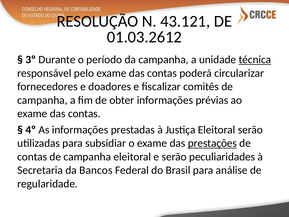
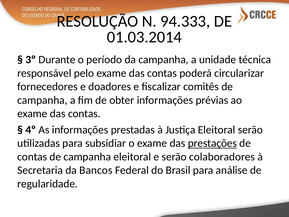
43.121: 43.121 -> 94.333 (185, 21)
01.03.2612: 01.03.2612 -> 01.03.2014 (144, 37)
técnica underline: present -> none (255, 60)
peculiaridades: peculiaridades -> colaboradores (222, 157)
